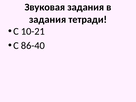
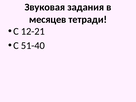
задания: задания -> месяцев (48, 19)
10-21: 10-21 -> 12-21 (33, 31)
86-40: 86-40 -> 51-40 (33, 46)
